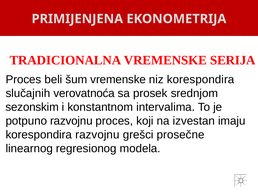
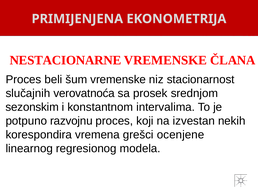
TRADICIONALNA: TRADICIONALNA -> NESTACIONARNE (65, 60)
SERIJA: SERIJA -> ČLANA (233, 60)
niz korespondira: korespondira -> stacionarnost (201, 79)
imaju: imaju -> nekih (232, 121)
korespondira razvojnu: razvojnu -> vremena (97, 134)
prosečne: prosečne -> ocenjene (181, 134)
